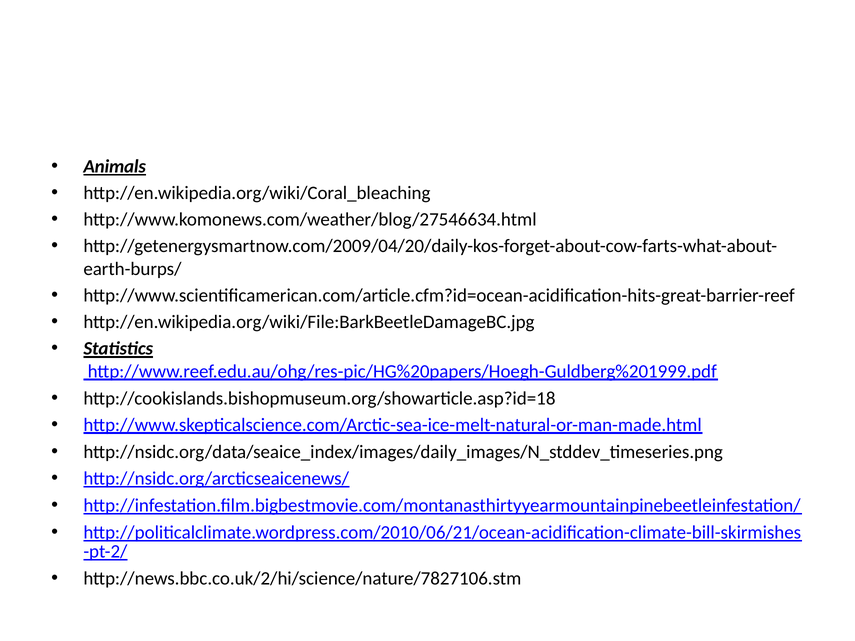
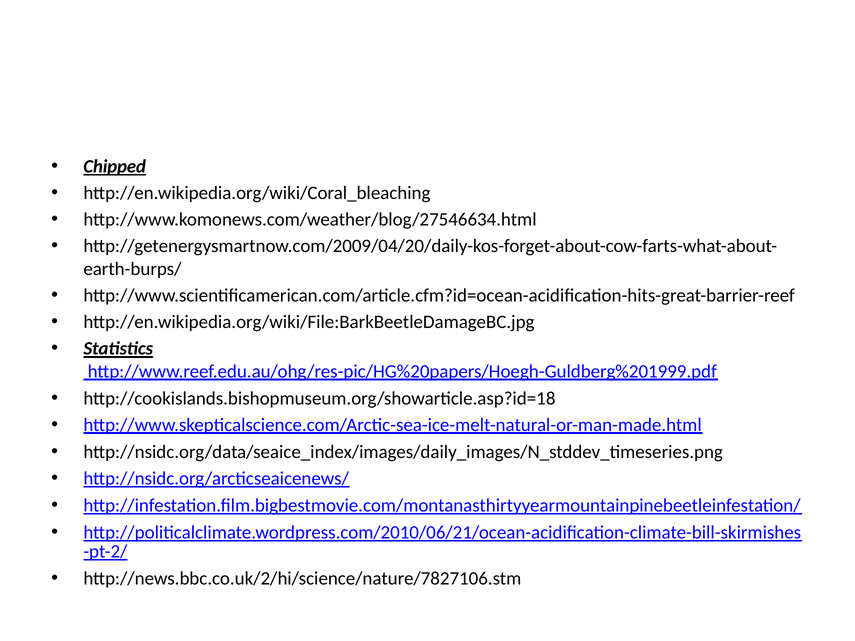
Animals: Animals -> Chipped (115, 167)
